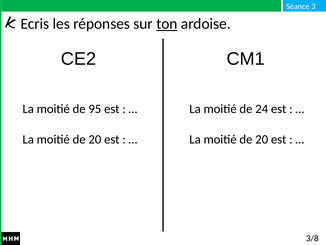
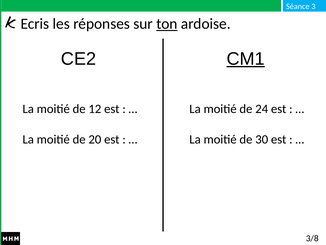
CM1 underline: none -> present (246, 59)
95: 95 -> 12 (95, 109)
20: 20 -> 30 (262, 139)
